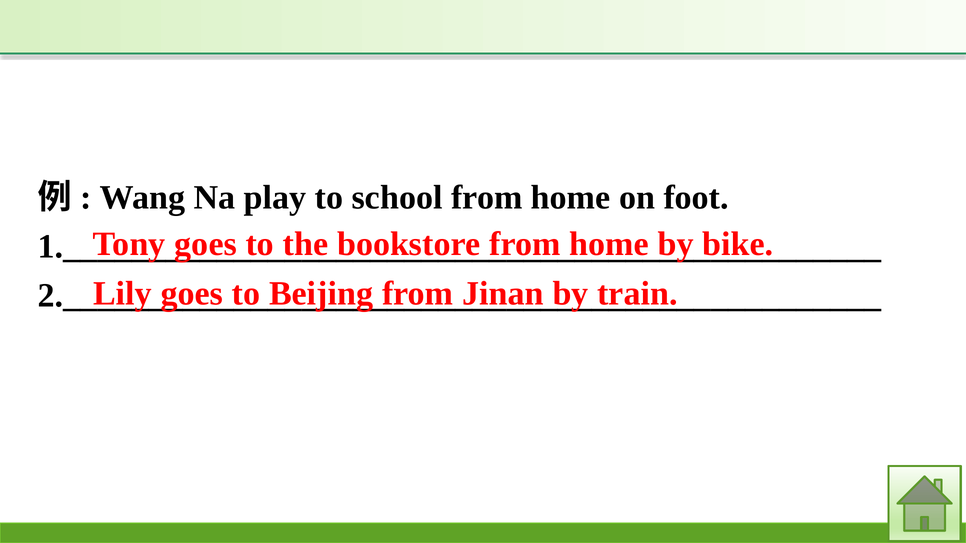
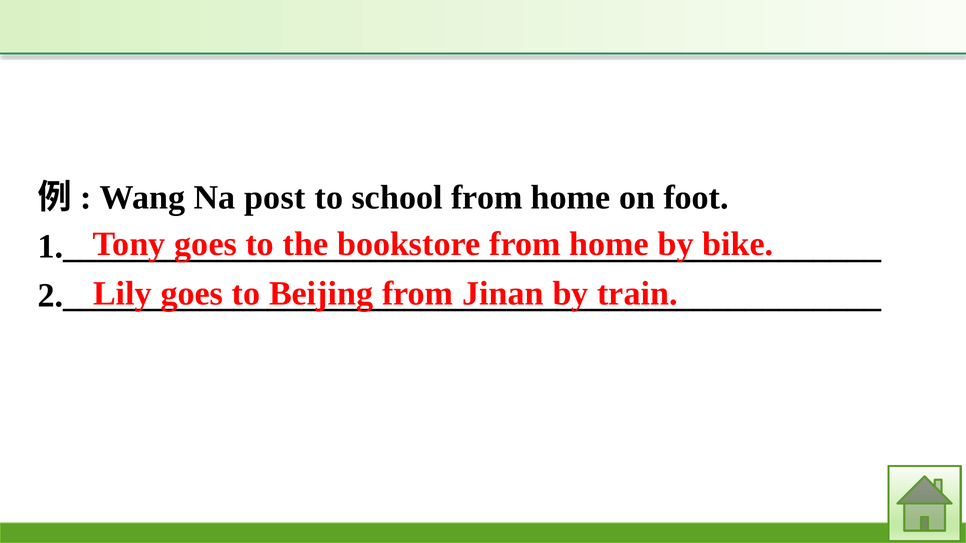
play: play -> post (275, 198)
